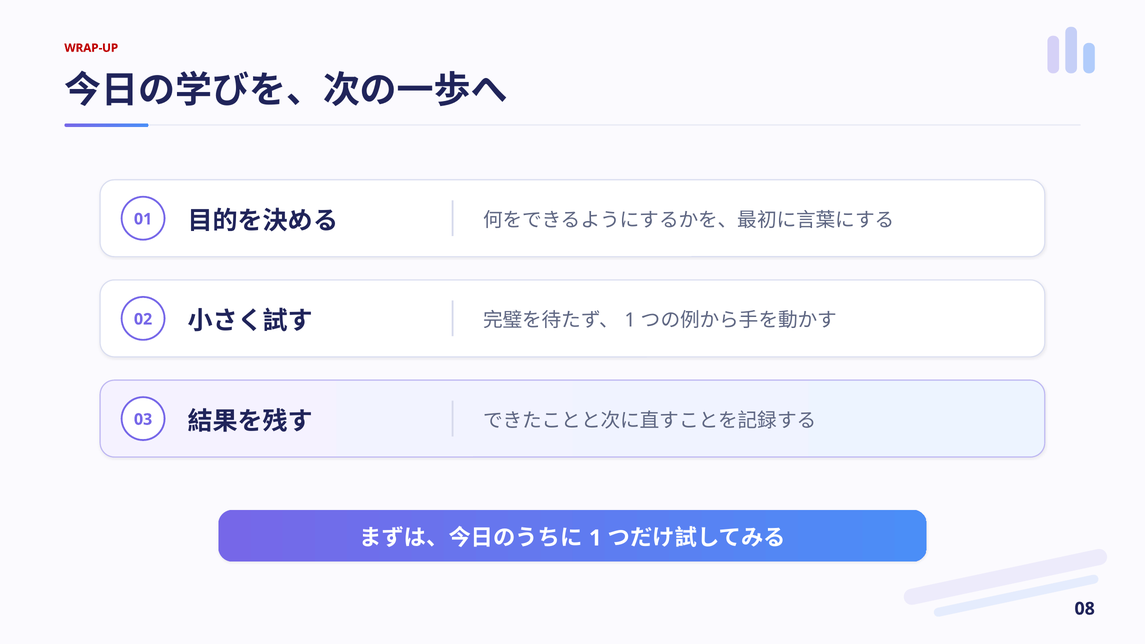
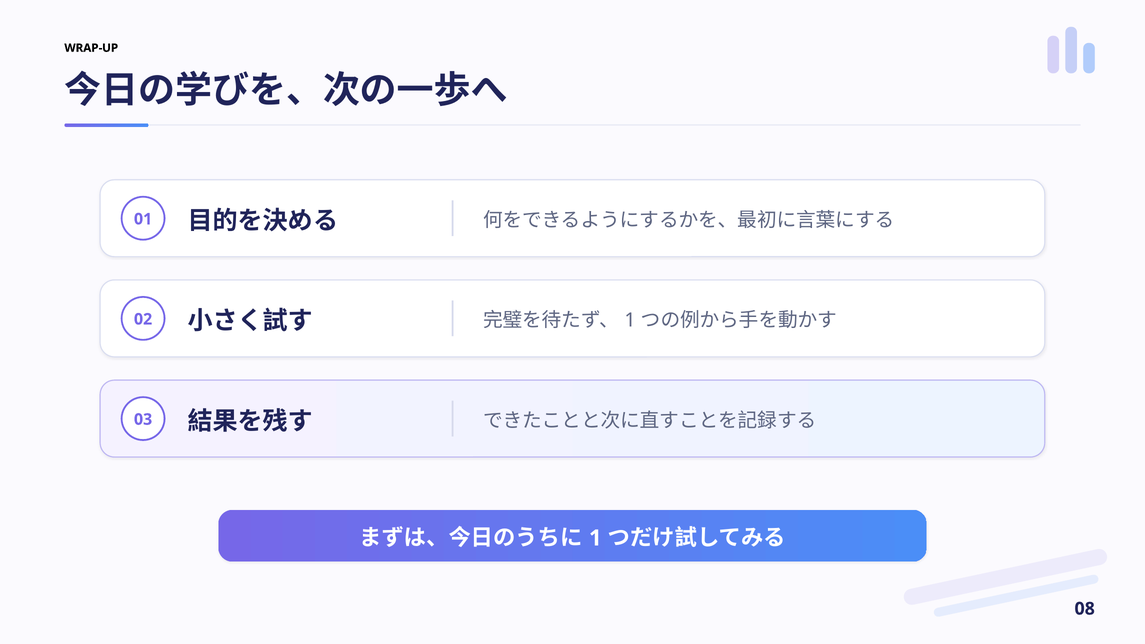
WRAP-UP colour: red -> black (91, 48)
